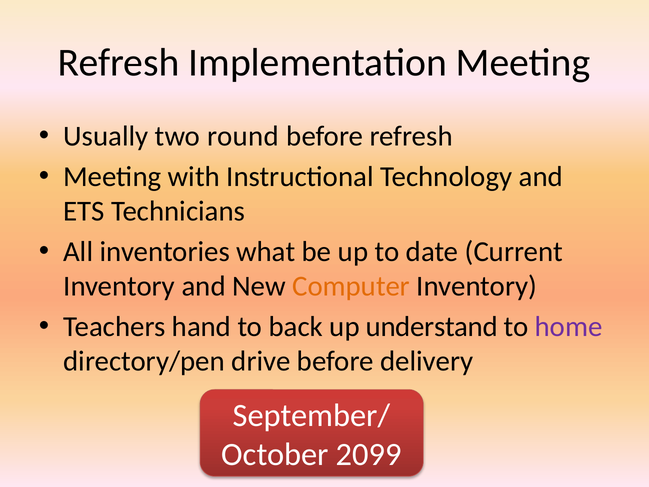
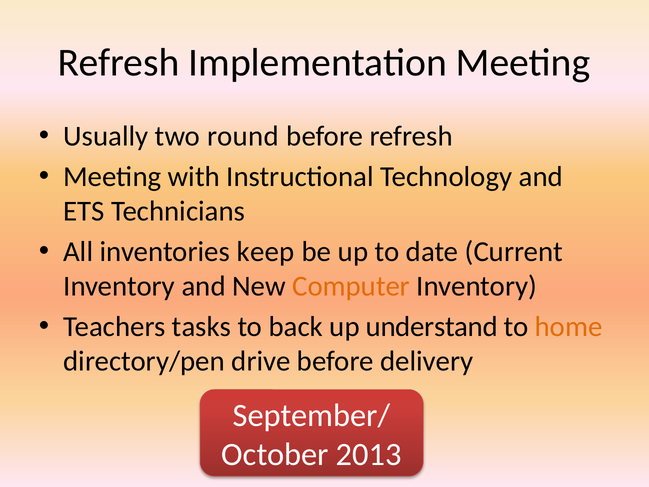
what: what -> keep (266, 252)
hand: hand -> tasks (201, 327)
home colour: purple -> orange (569, 327)
2099: 2099 -> 2013 (369, 454)
